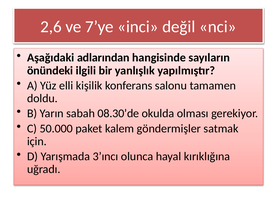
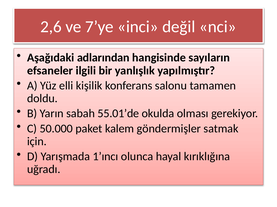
önündeki: önündeki -> efsaneler (50, 71)
08.30’de: 08.30’de -> 55.01’de (118, 114)
3’ıncı: 3’ıncı -> 1’ıncı (106, 157)
